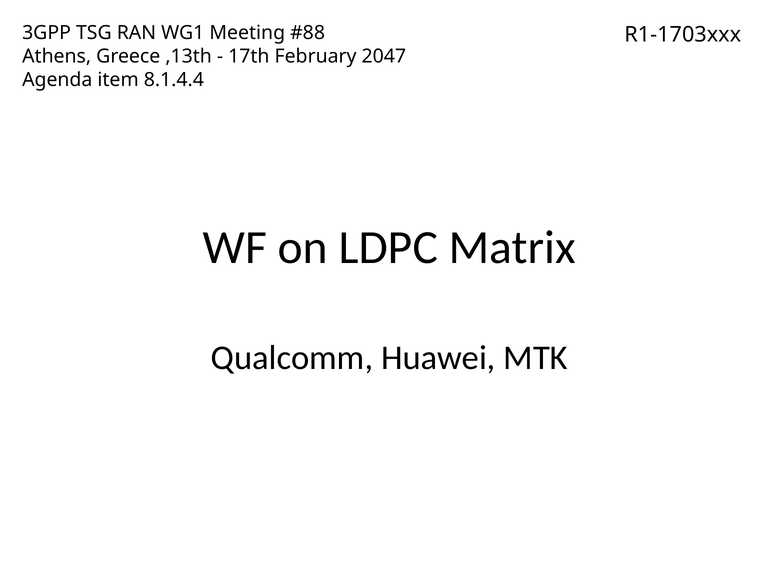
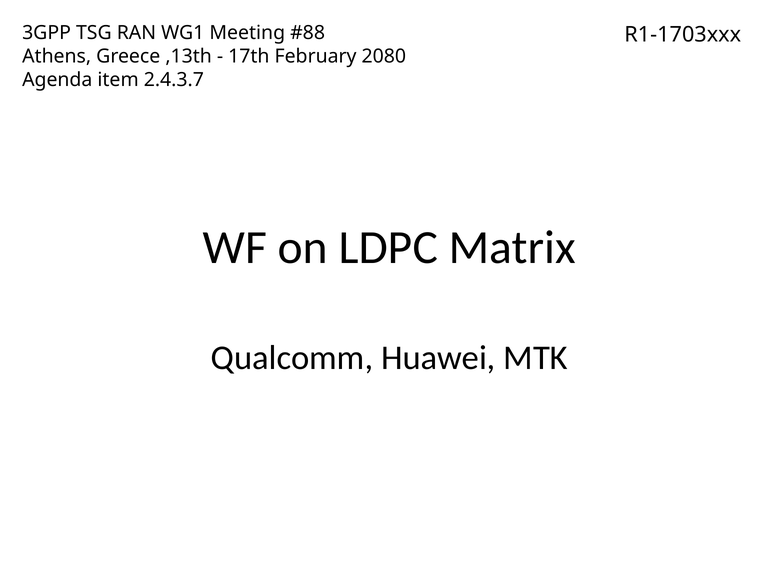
2047: 2047 -> 2080 (384, 56)
8.1.4.4: 8.1.4.4 -> 2.4.3.7 (174, 80)
